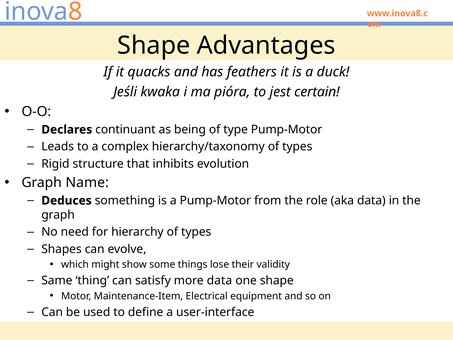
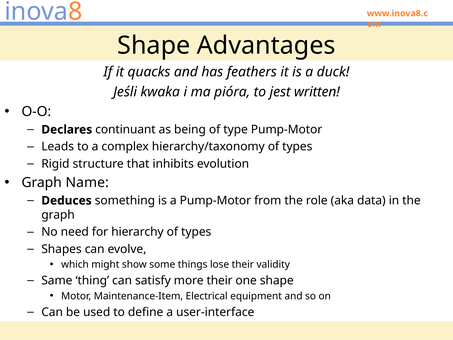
certain: certain -> written (317, 92)
more data: data -> their (220, 280)
